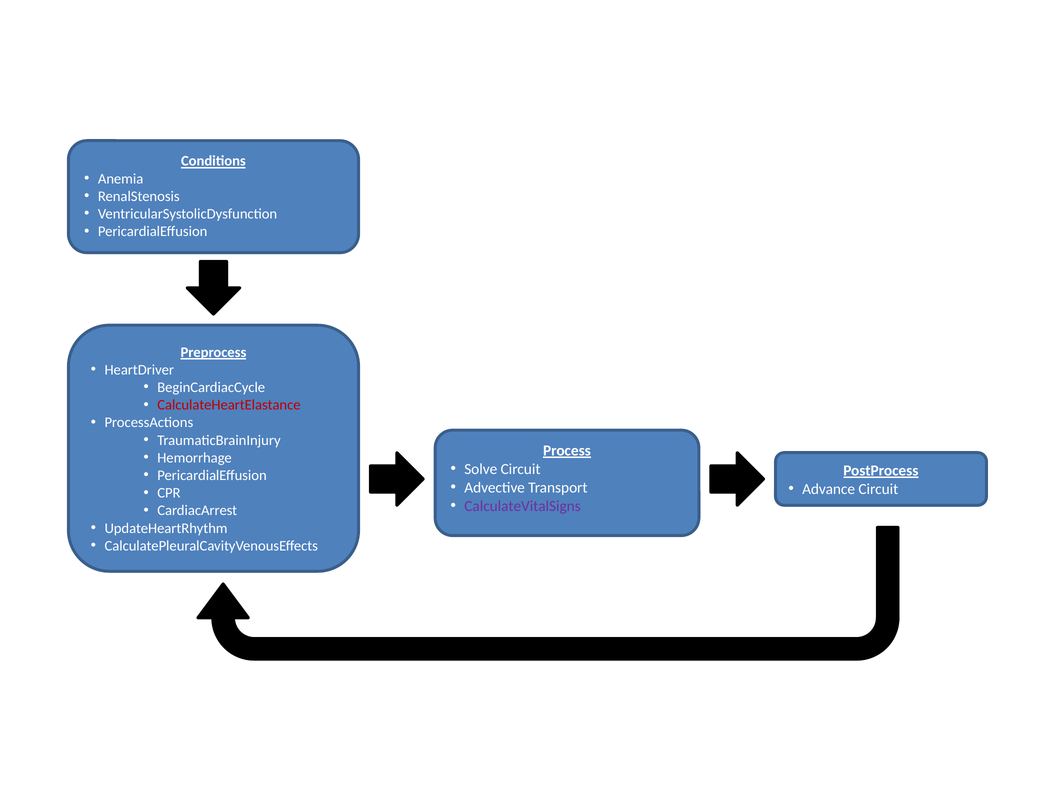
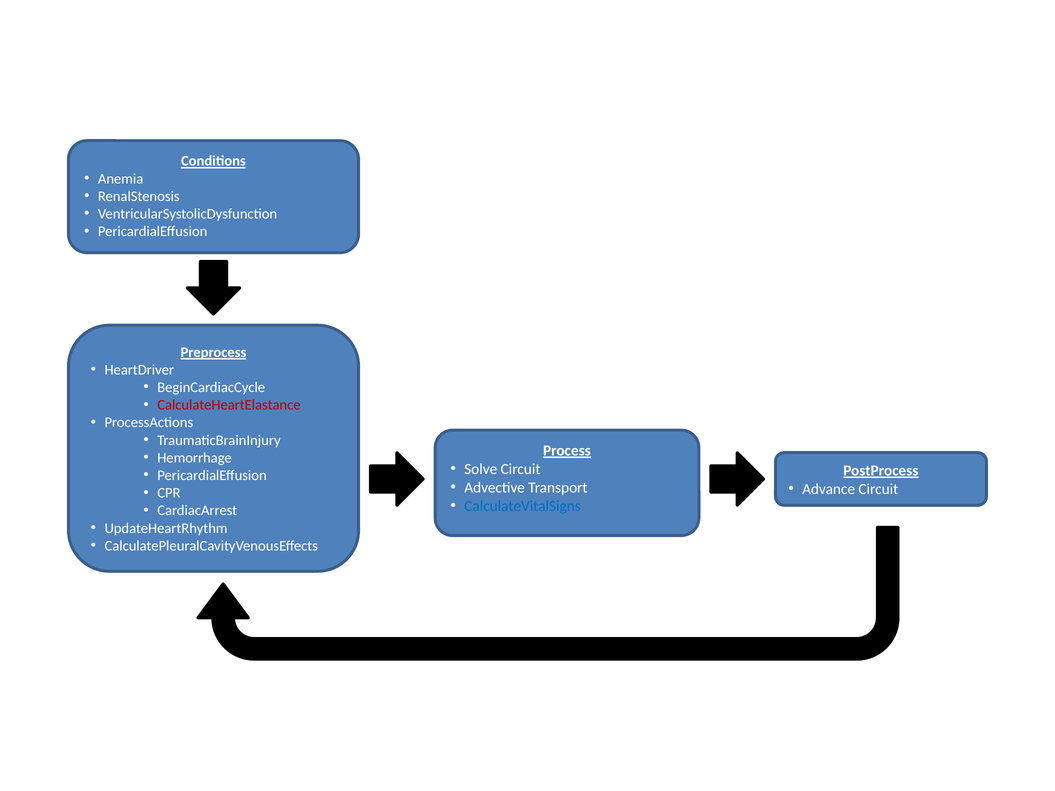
CalculateVitalSigns colour: purple -> blue (523, 506)
